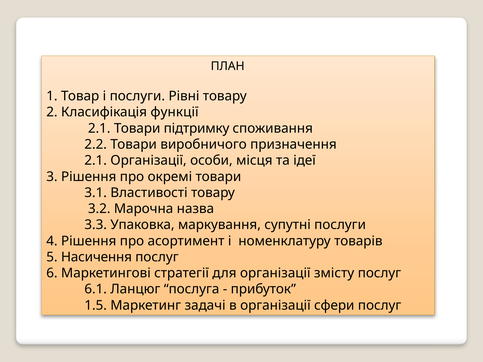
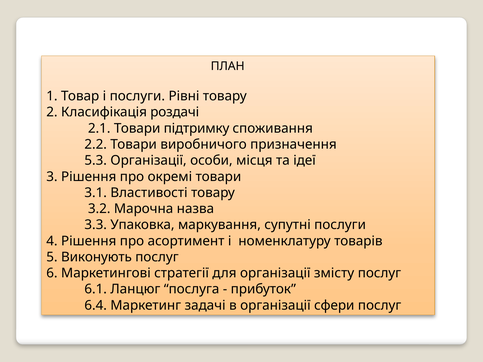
функції: функції -> роздачі (175, 112)
2.1: 2.1 -> 5.3 (96, 161)
Насичення: Насичення -> Виконують (96, 257)
1.5: 1.5 -> 6.4 (96, 306)
